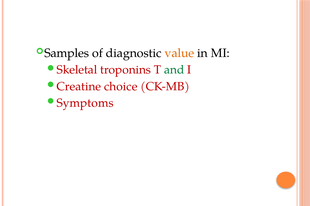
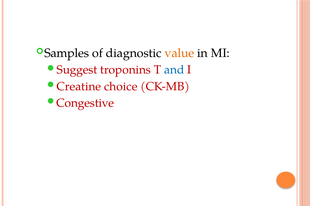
Skeletal: Skeletal -> Suggest (77, 70)
and colour: green -> blue (174, 70)
Symptoms: Symptoms -> Congestive (85, 103)
